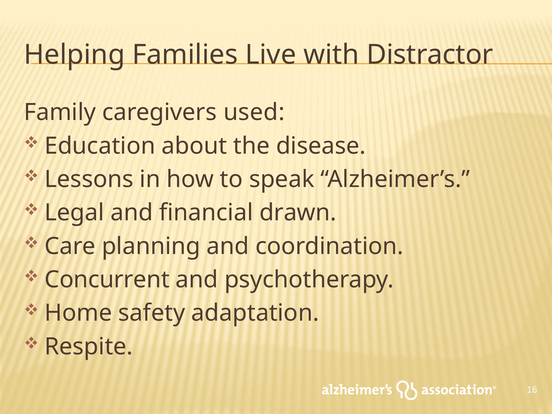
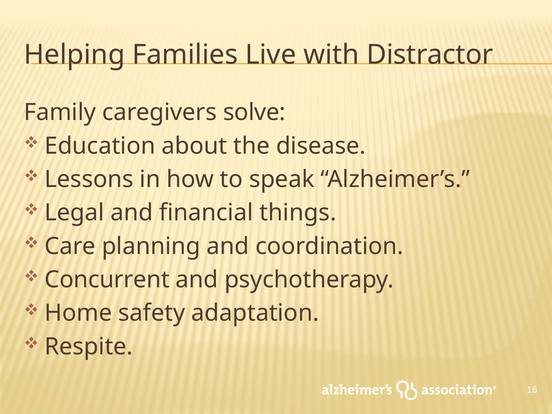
used: used -> solve (254, 112)
drawn: drawn -> things (298, 213)
